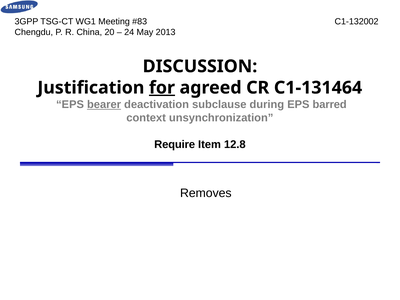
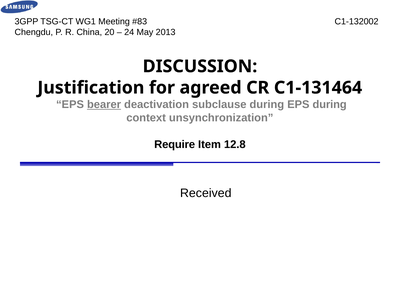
for underline: present -> none (162, 88)
EPS barred: barred -> during (330, 105)
Removes: Removes -> Received (206, 193)
